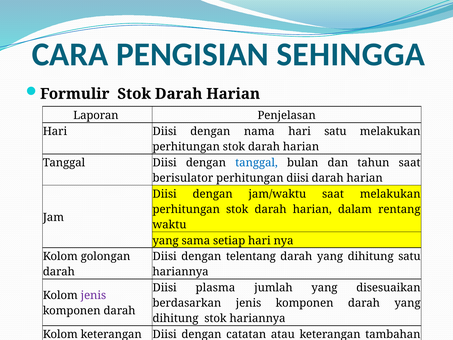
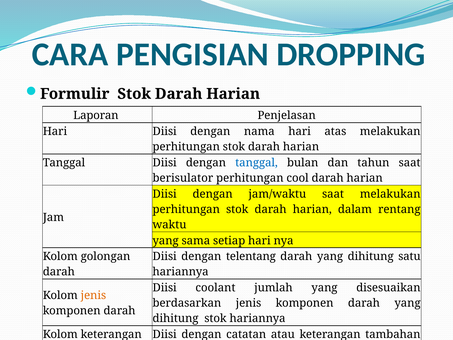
SEHINGGA: SEHINGGA -> DROPPING (351, 54)
hari satu: satu -> atas (335, 131)
perhitungan diisi: diisi -> cool (298, 178)
plasma: plasma -> coolant (215, 287)
jenis colour: purple -> orange (93, 295)
